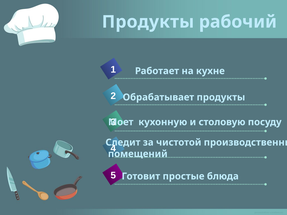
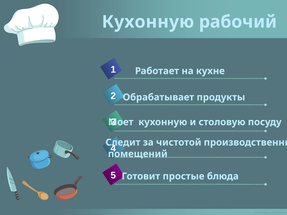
Продукты: Продукты -> Кухонную (148, 22)
